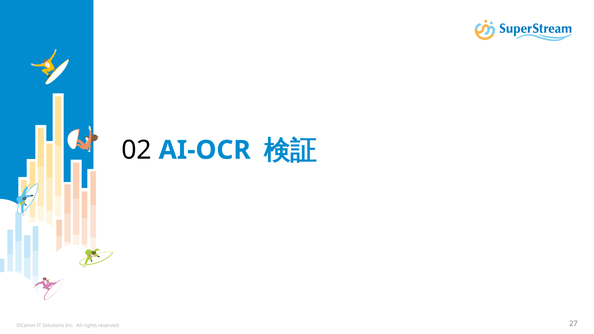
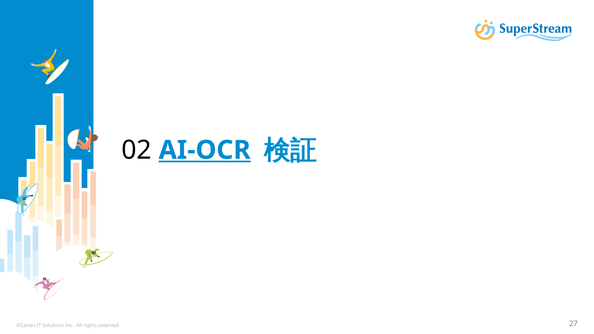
AI-OCR underline: none -> present (205, 150)
